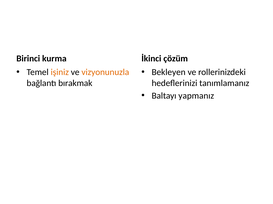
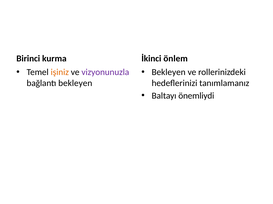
çözüm: çözüm -> önlem (176, 59)
vizyonunuzla colour: orange -> purple (105, 72)
bağlantı bırakmak: bırakmak -> bekleyen (75, 83)
yapmanız: yapmanız -> önemliydi (196, 96)
